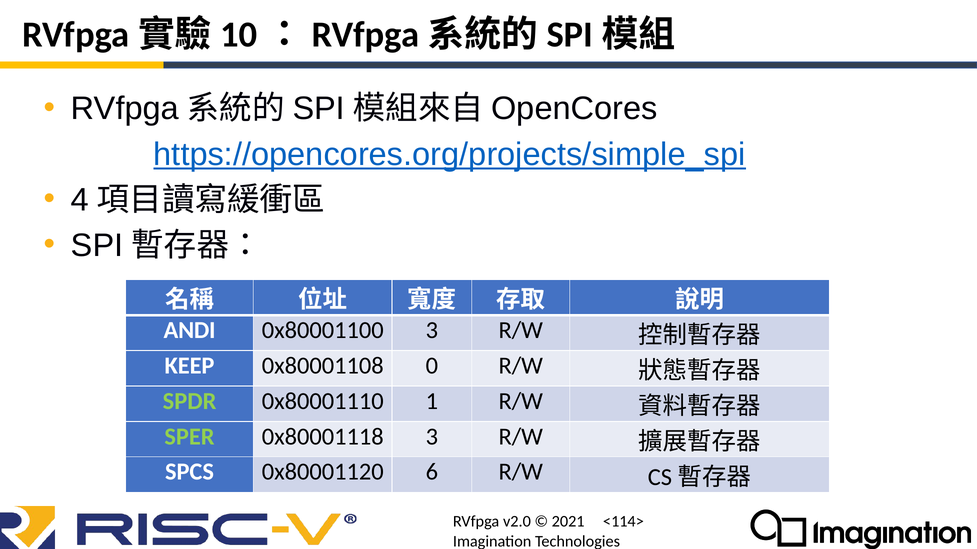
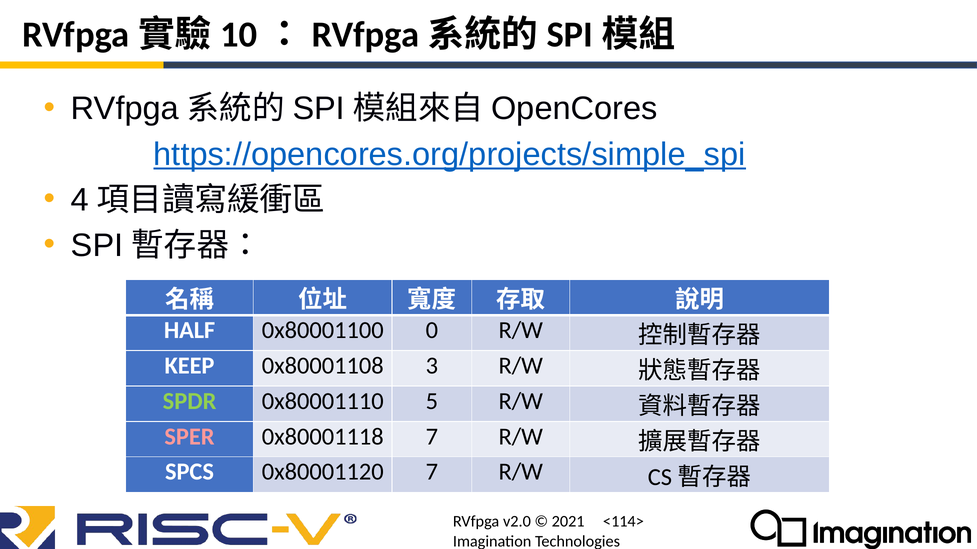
ANDI: ANDI -> HALF (190, 331)
0x80001100 3: 3 -> 0 (432, 331)
0: 0 -> 3 (432, 366)
1: 1 -> 5 (432, 401)
SPER colour: light green -> pink (189, 437)
0x80001118 3: 3 -> 7 (432, 437)
0x80001120 6: 6 -> 7 (432, 472)
